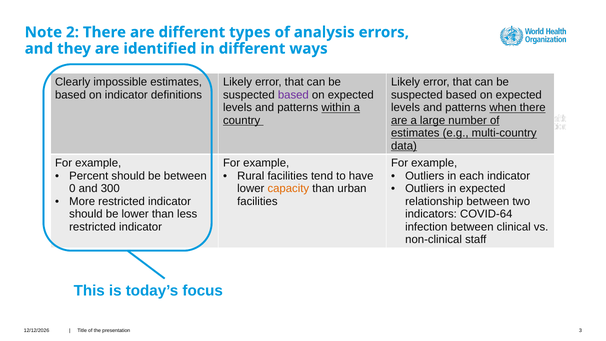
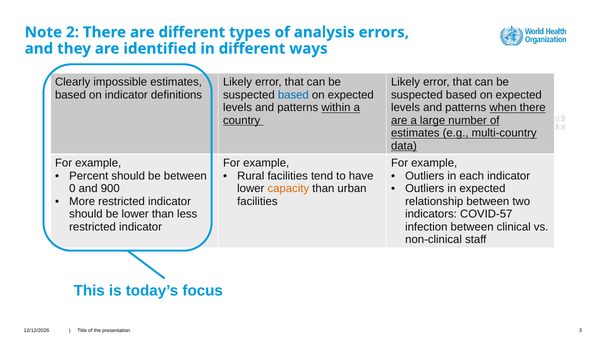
based colour: purple -> blue (293, 95)
300: 300 -> 900 (110, 189)
COVID-64: COVID-64 -> COVID-57 (486, 214)
